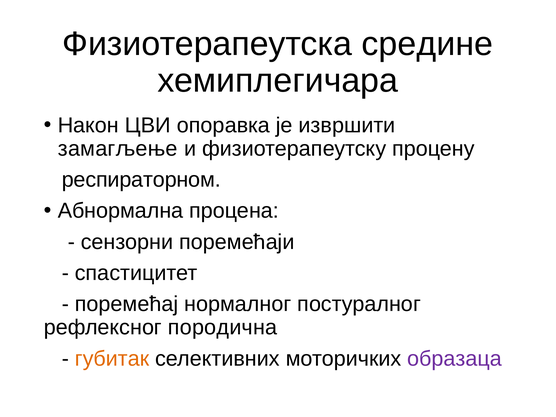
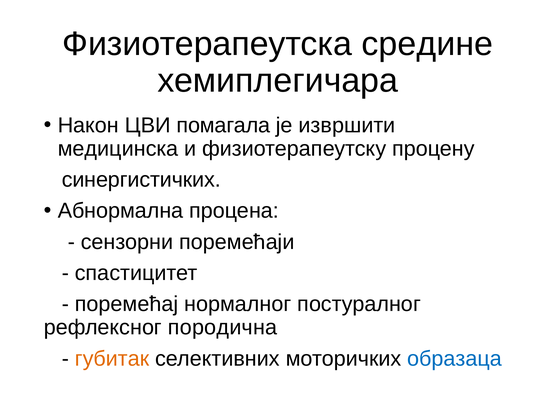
опоравка: опоравка -> помагала (223, 125)
замагљење: замагљење -> медицинска (118, 149)
респираторном: респираторном -> синергистичких (141, 180)
образаца colour: purple -> blue (455, 359)
